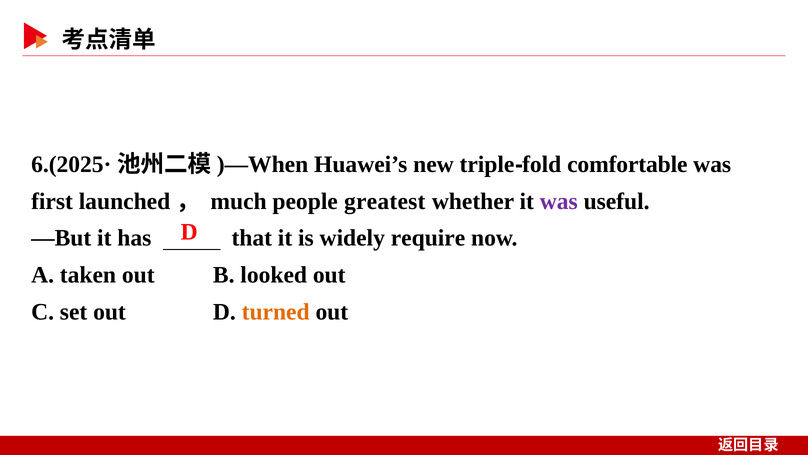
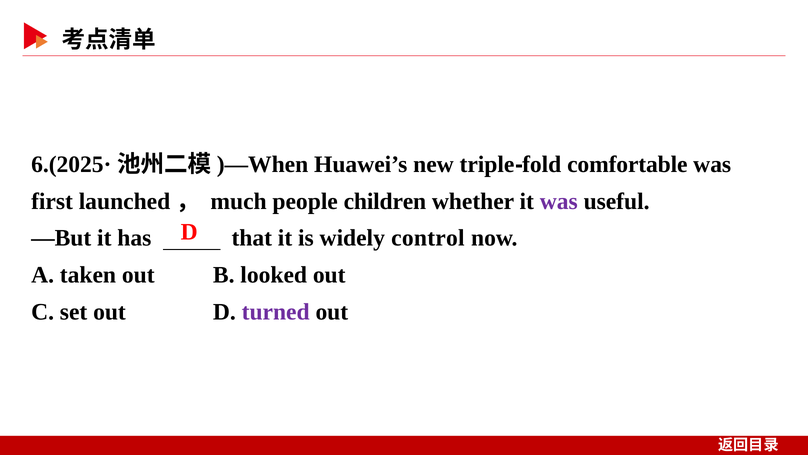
greatest: greatest -> children (385, 201)
require: require -> control (428, 238)
turned colour: orange -> purple (276, 311)
